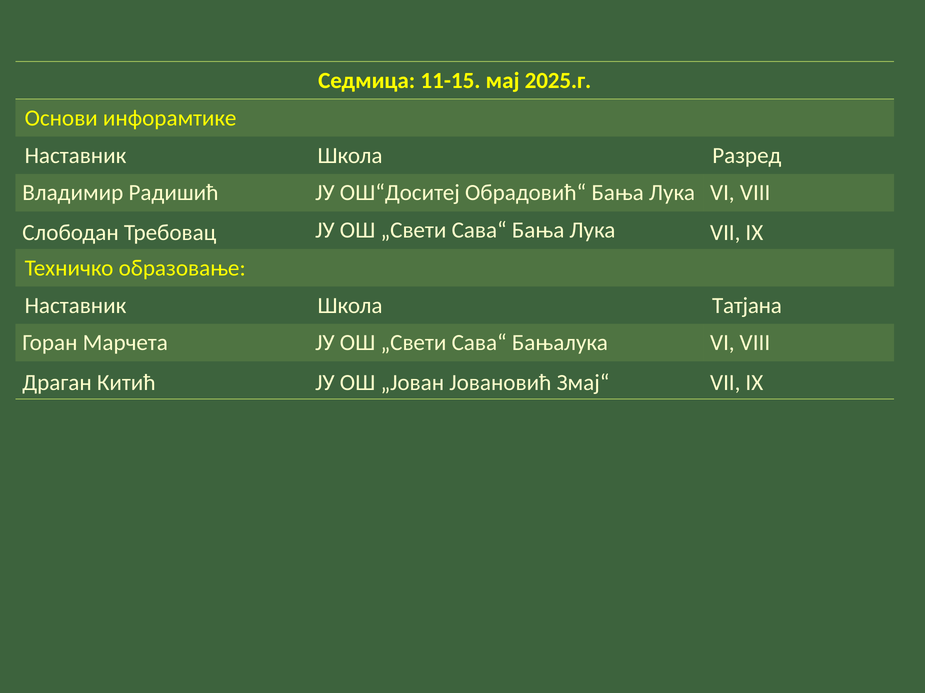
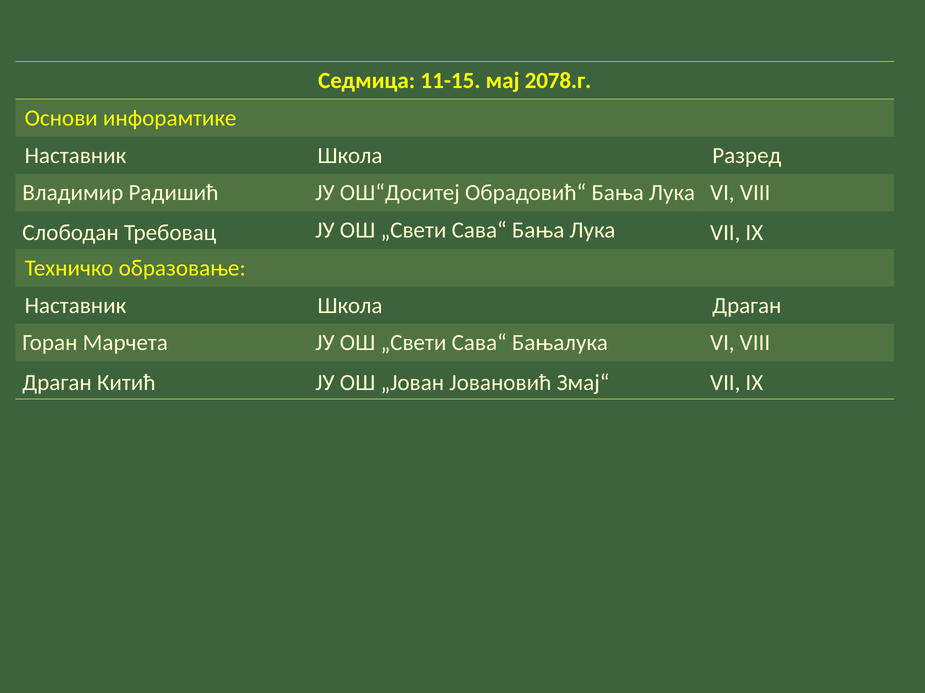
2025.г: 2025.г -> 2078.г (558, 81)
Школа Taтјана: Taтјана -> Драган (747, 306)
